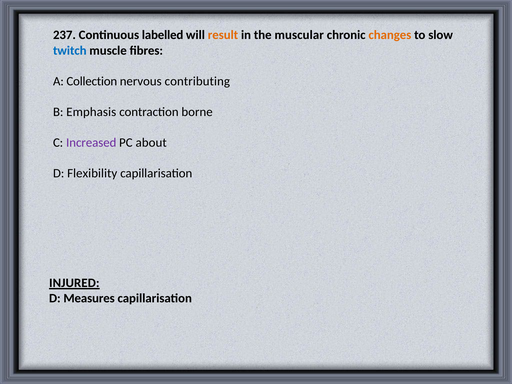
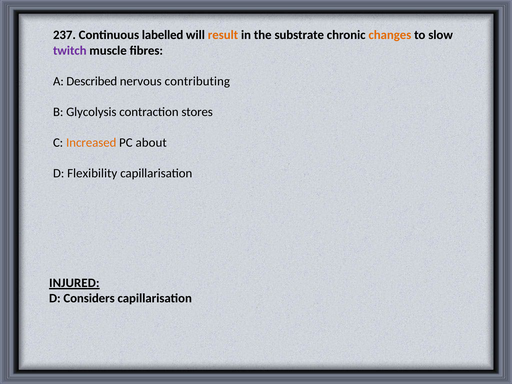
muscular: muscular -> substrate (299, 35)
twitch colour: blue -> purple (70, 50)
Collection: Collection -> Described (92, 81)
Emphasis: Emphasis -> Glycolysis (91, 112)
borne: borne -> stores (197, 112)
Increased colour: purple -> orange (91, 143)
Measures: Measures -> Considers (89, 298)
